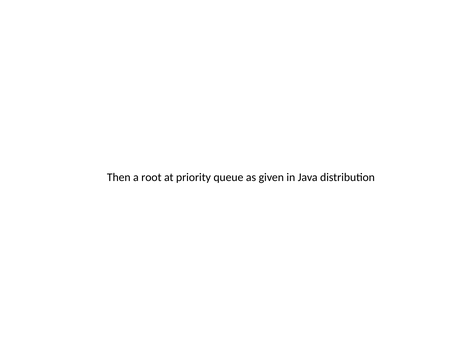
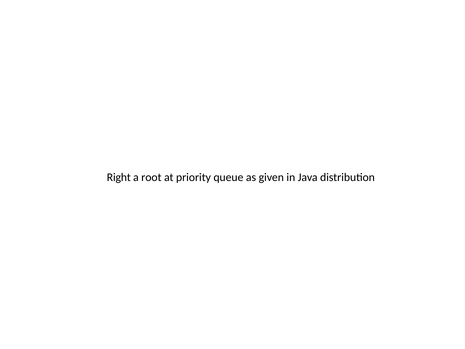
Then: Then -> Right (119, 177)
